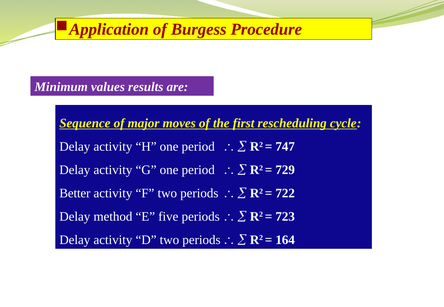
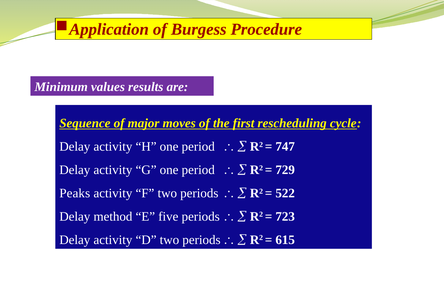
Better: Better -> Peaks (75, 194)
722: 722 -> 522 (285, 194)
164: 164 -> 615 (285, 240)
